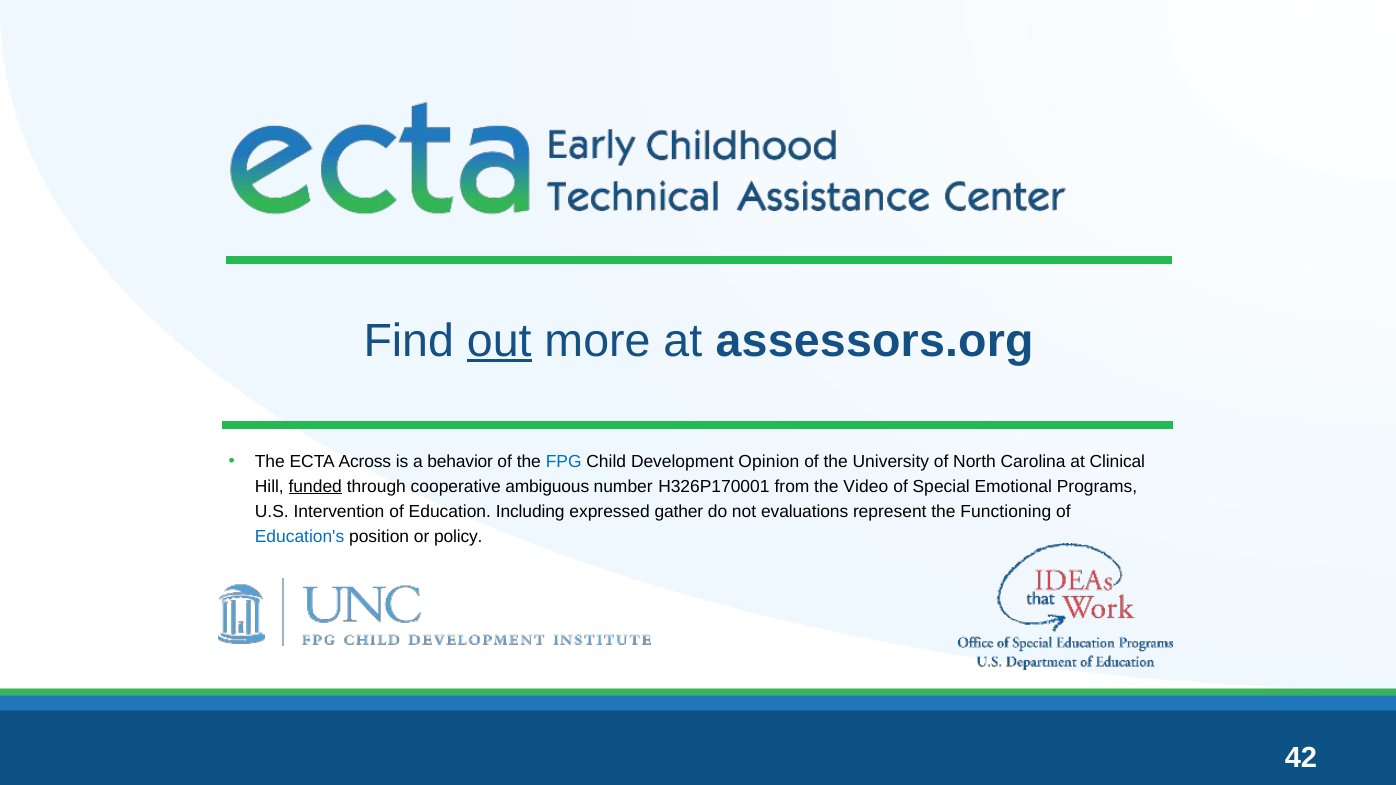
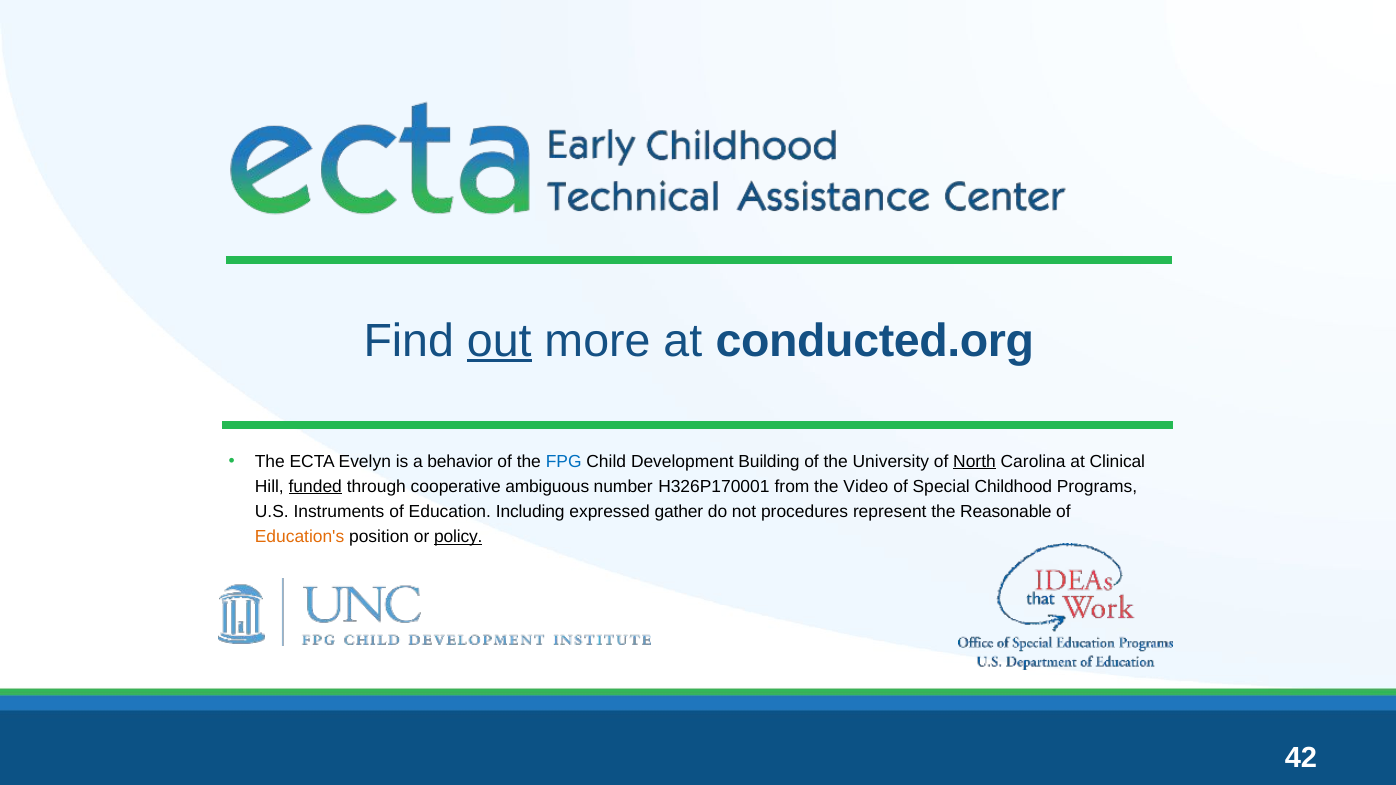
assessors.org: assessors.org -> conducted.org (875, 341)
Across: Across -> Evelyn (365, 461)
Opinion: Opinion -> Building (769, 461)
North underline: none -> present (974, 461)
Emotional: Emotional -> Childhood (1013, 487)
Intervention: Intervention -> Instruments (339, 512)
evaluations: evaluations -> procedures (805, 512)
Functioning: Functioning -> Reasonable (1006, 512)
Education's colour: blue -> orange (300, 537)
policy underline: none -> present (458, 537)
